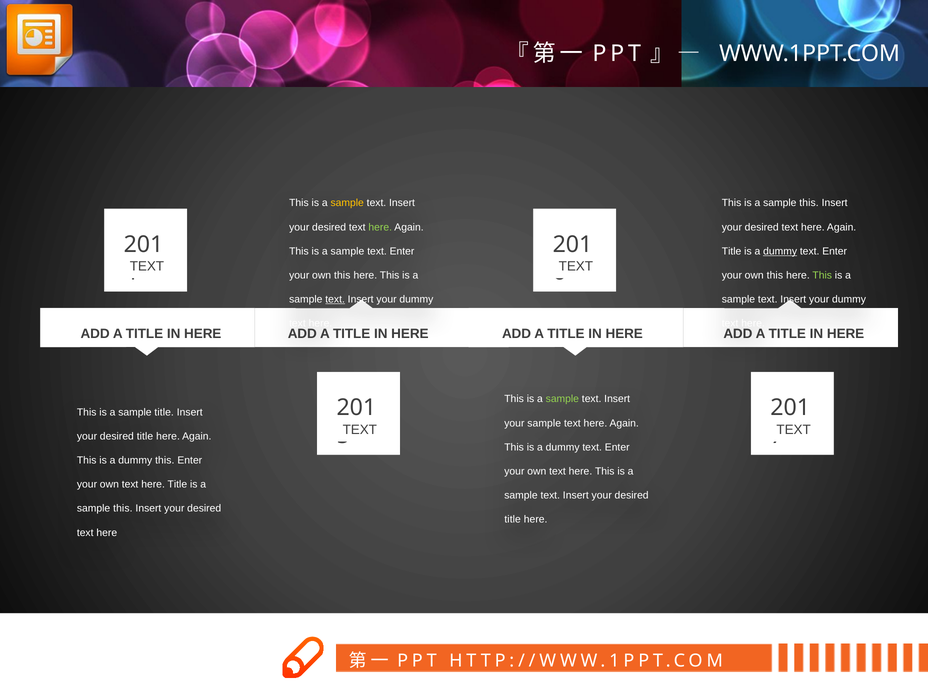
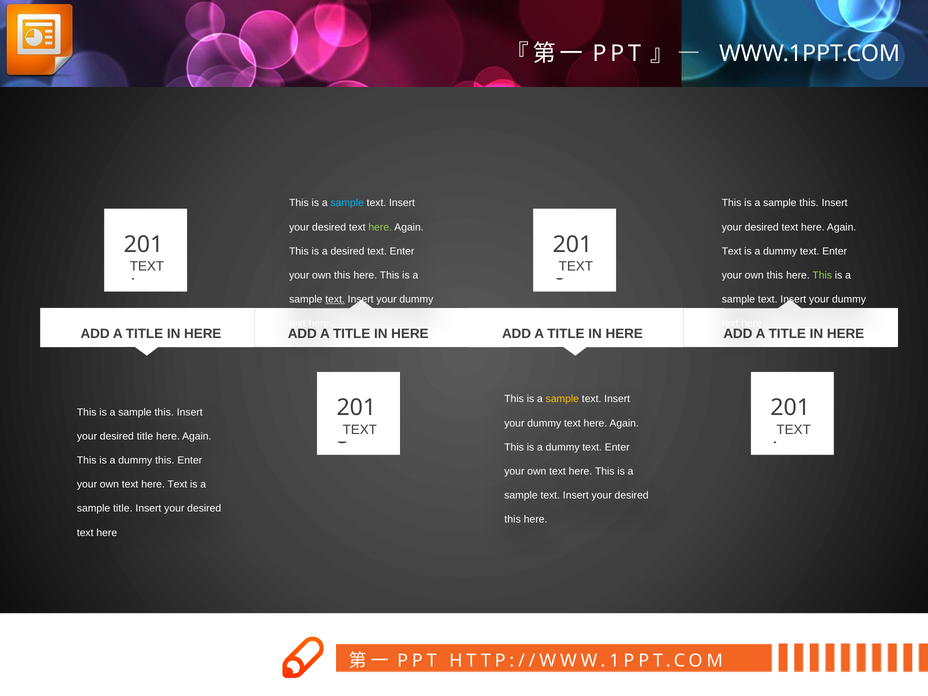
sample colour: yellow -> light blue (347, 203)
sample: sample -> desired (348, 251)
Title: Title -> Text (732, 251)
dummy underline: present -> none (780, 251)
sample colour: light green -> yellow (562, 399)
title: title -> this (164, 412)
sample: sample -> dummy (544, 423)
here Title: Title -> Text (177, 484)
this: this -> title (123, 509)
title: title -> this (513, 519)
